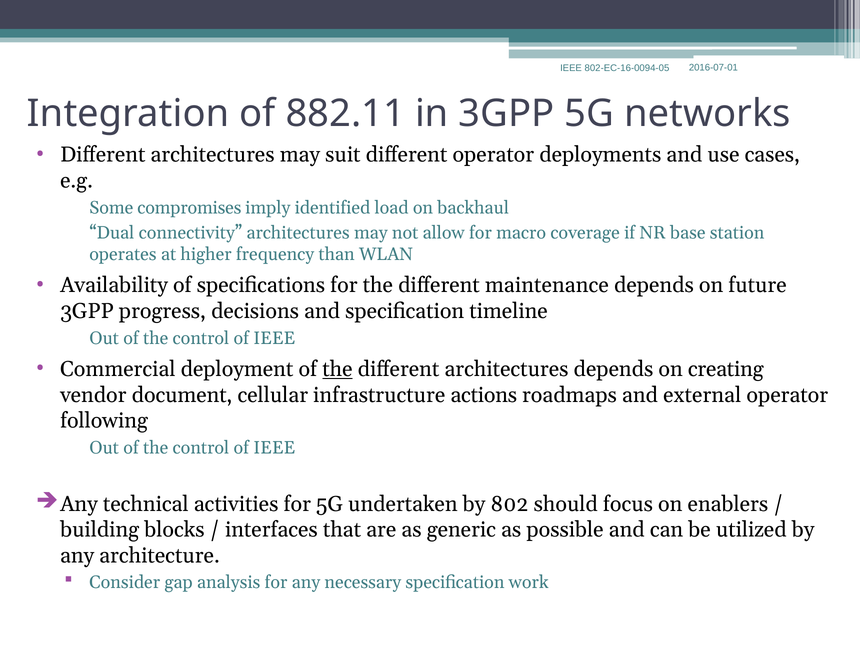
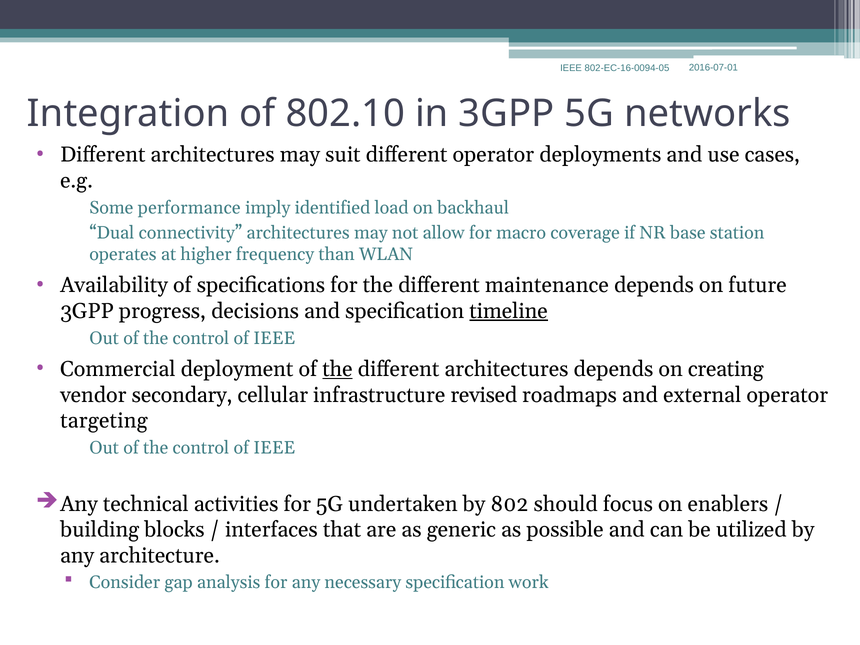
882.11: 882.11 -> 802.10 (345, 114)
compromises: compromises -> performance (189, 208)
timeline underline: none -> present (509, 311)
document: document -> secondary (182, 395)
actions: actions -> revised (484, 395)
following: following -> targeting (104, 421)
